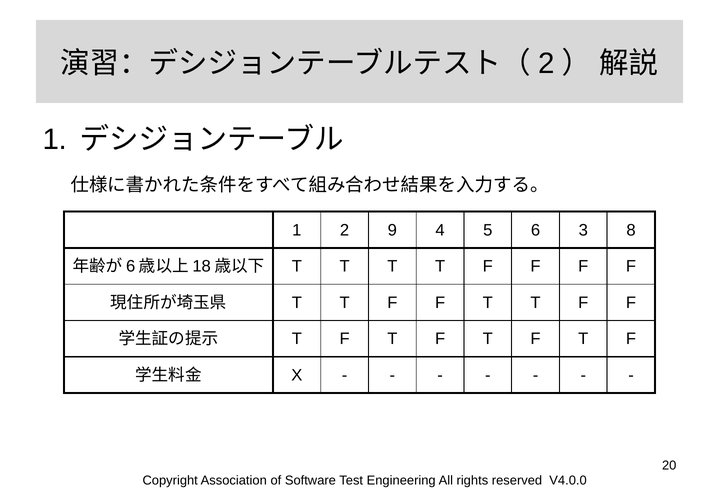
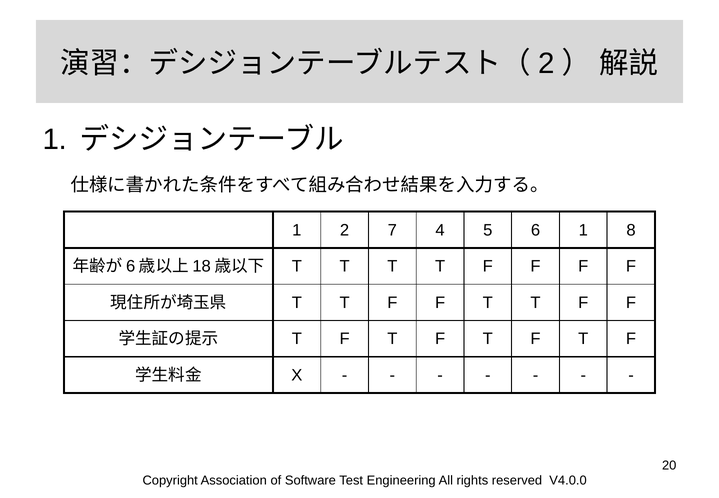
9: 9 -> 7 (392, 230)
6 3: 3 -> 1 (583, 230)
